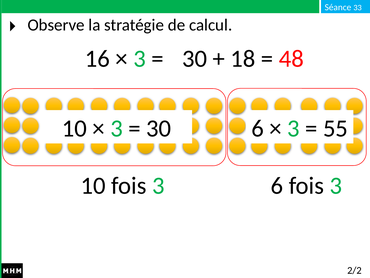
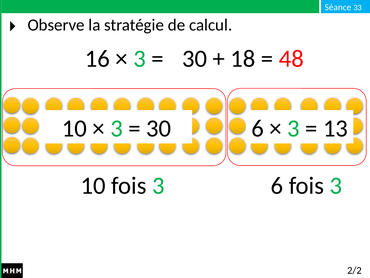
55: 55 -> 13 (335, 128)
